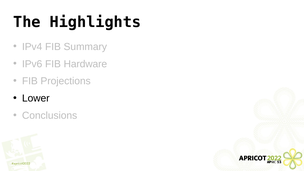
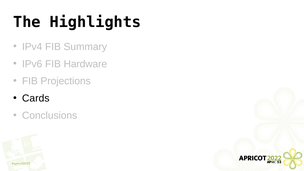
Lower: Lower -> Cards (36, 98)
